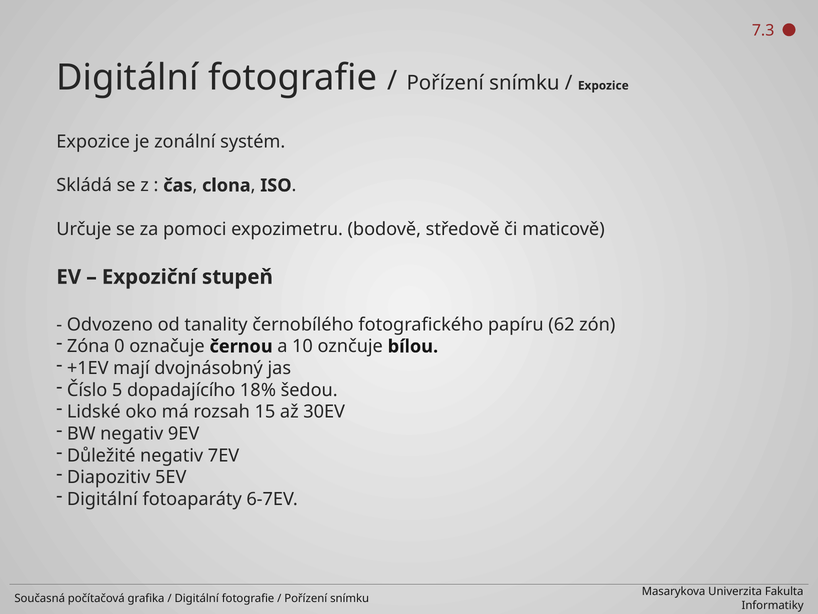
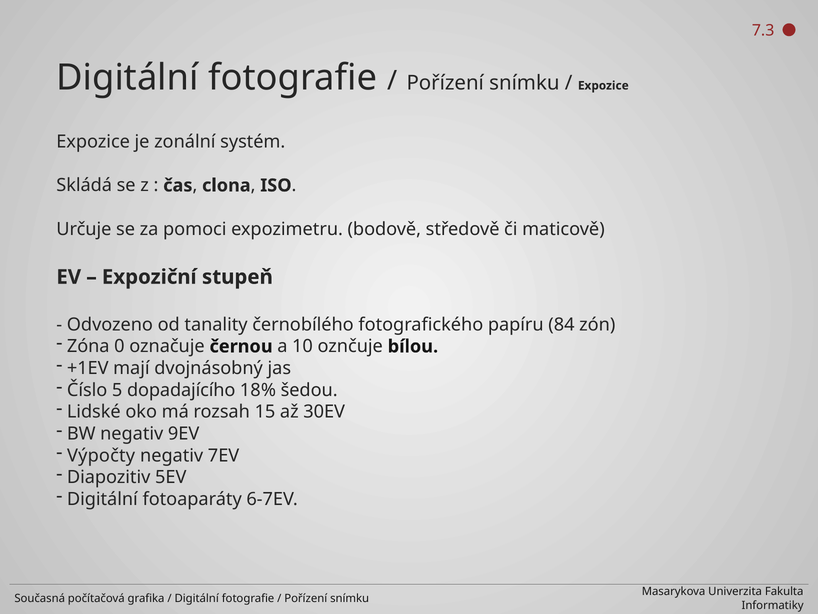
62: 62 -> 84 (561, 324)
Důležité: Důležité -> Výpočty (101, 455)
